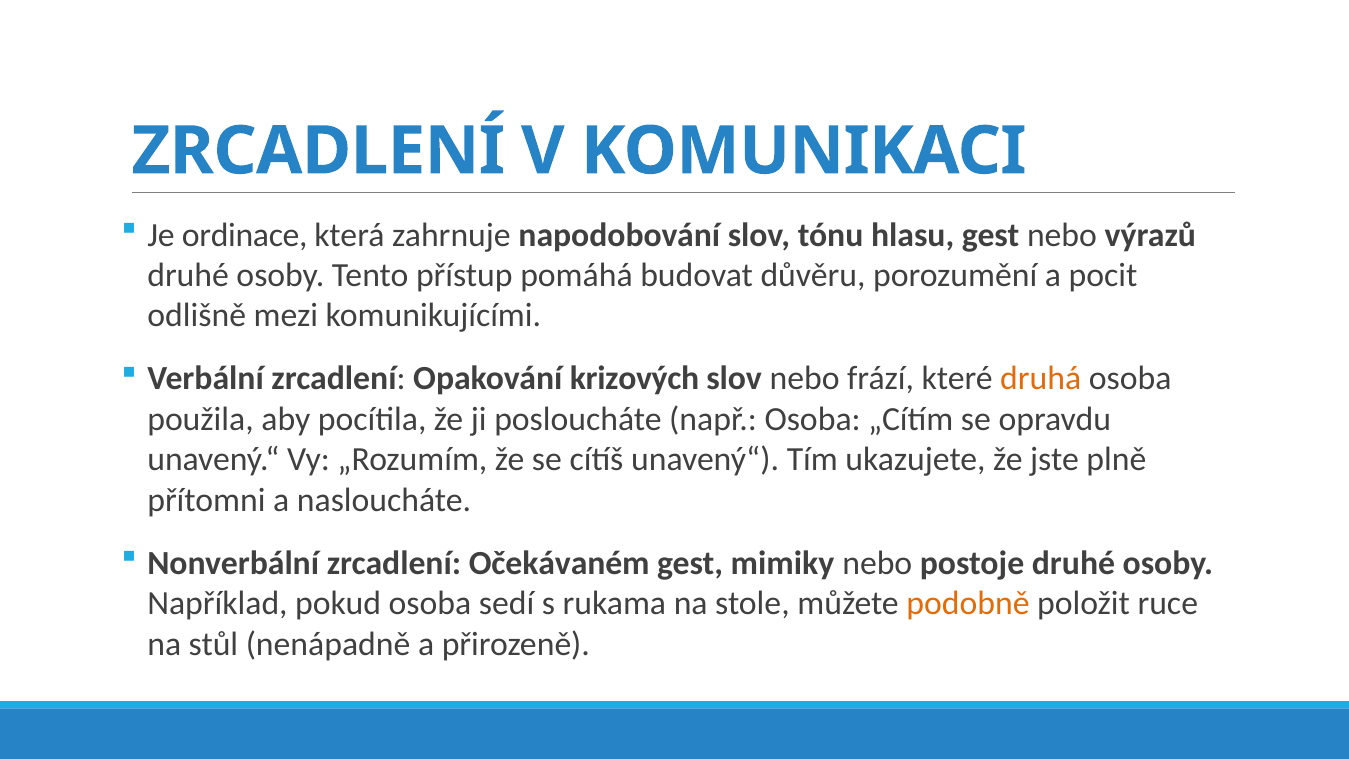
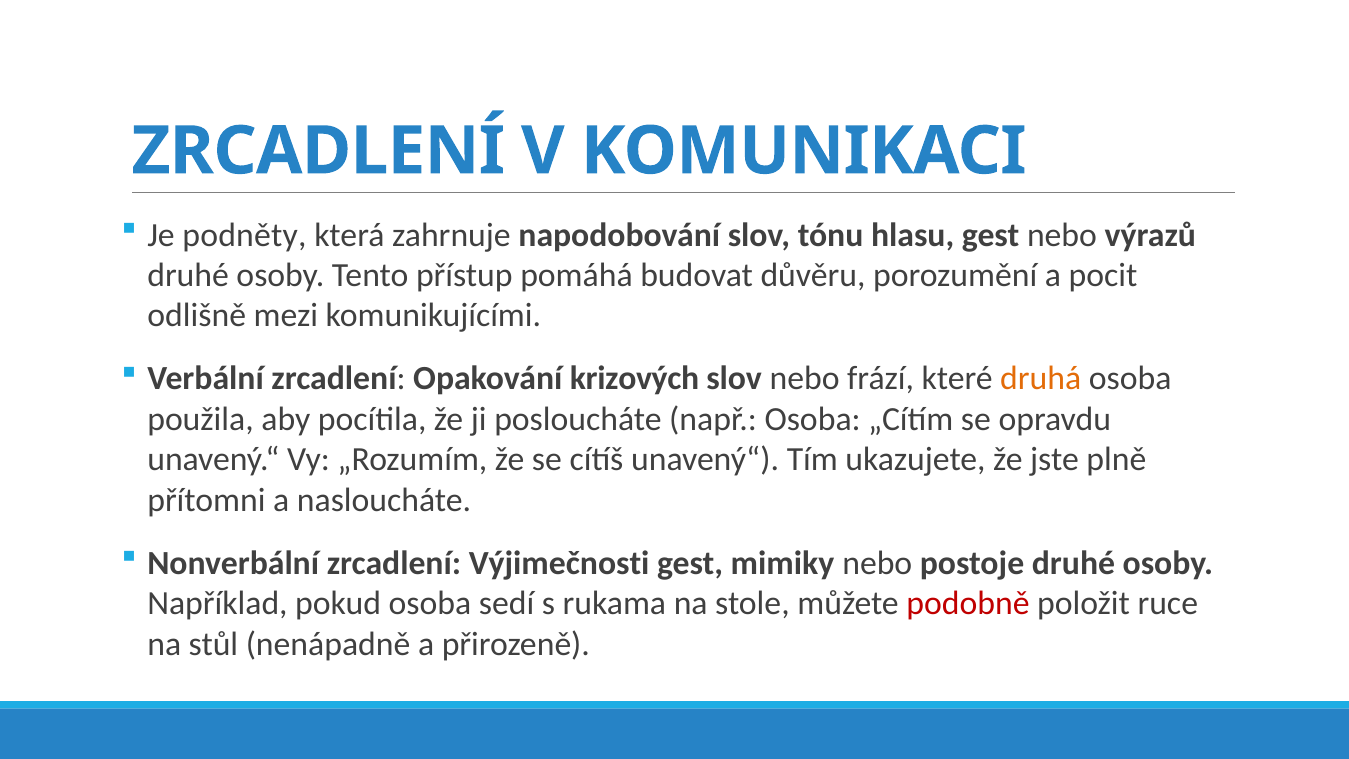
ordinace: ordinace -> podněty (244, 235)
Očekávaném: Očekávaném -> Výjimečnosti (559, 563)
podobně colour: orange -> red (968, 604)
